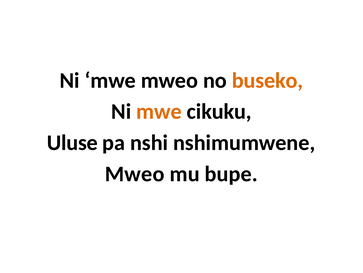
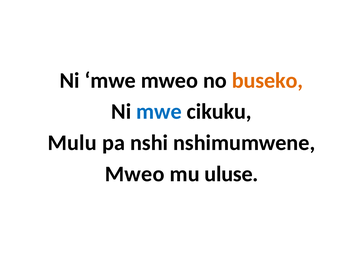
mwe colour: orange -> blue (159, 111)
Uluse: Uluse -> Mulu (72, 142)
bupe: bupe -> uluse (231, 173)
